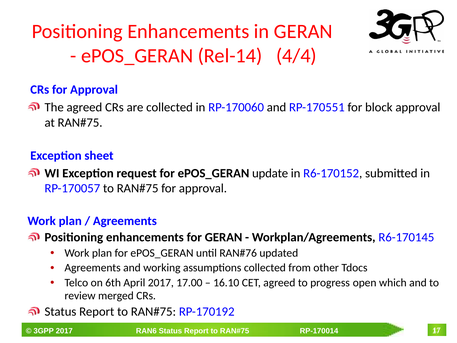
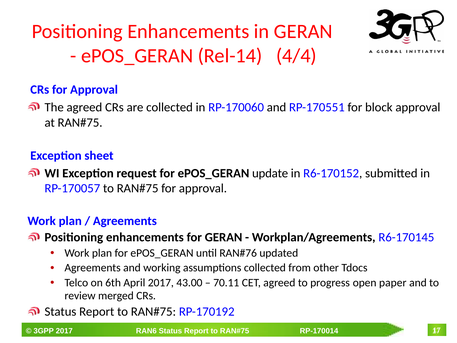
17.00: 17.00 -> 43.00 (189, 283)
16.10: 16.10 -> 70.11 (226, 283)
which: which -> paper (393, 283)
